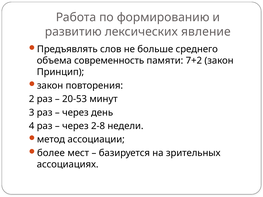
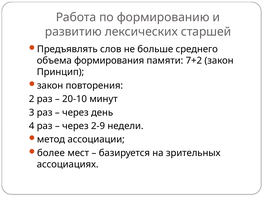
явление: явление -> старшей (206, 32)
современность: современность -> формирования (109, 61)
20-53: 20-53 -> 20-10 (75, 99)
2-8: 2-8 -> 2-9 (98, 126)
